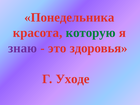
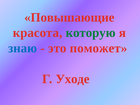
Понедельника: Понедельника -> Повышающие (69, 17)
знаю colour: purple -> blue (22, 48)
здоровья: здоровья -> поможет (98, 48)
